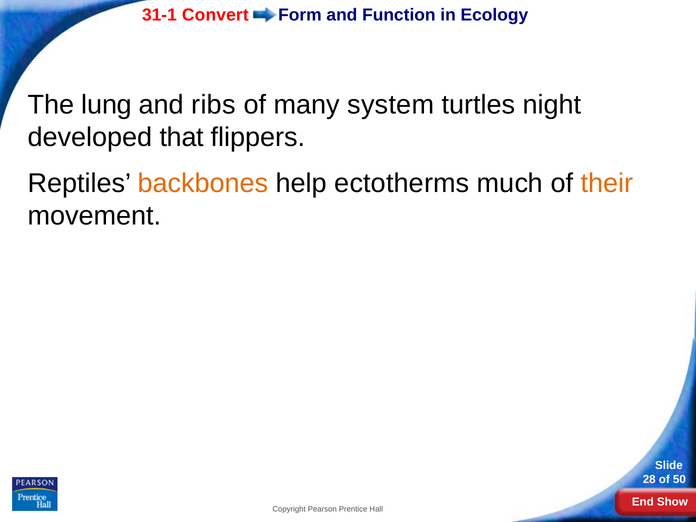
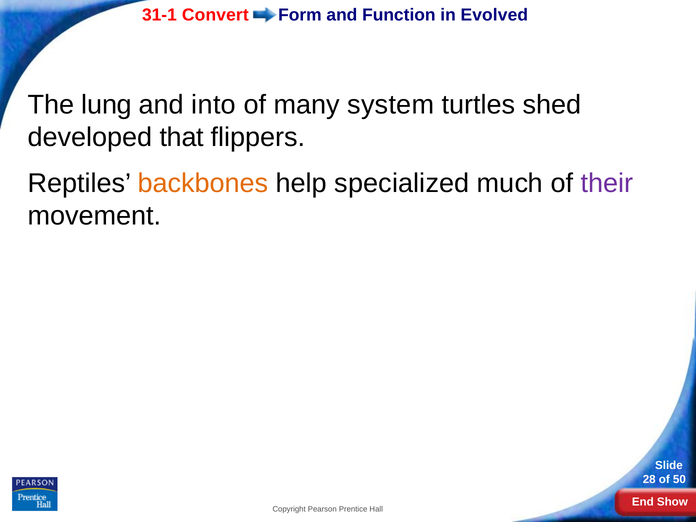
Ecology: Ecology -> Evolved (494, 15)
ribs: ribs -> into (214, 105)
night: night -> shed (552, 105)
ectotherms: ectotherms -> specialized (402, 184)
their colour: orange -> purple (607, 184)
